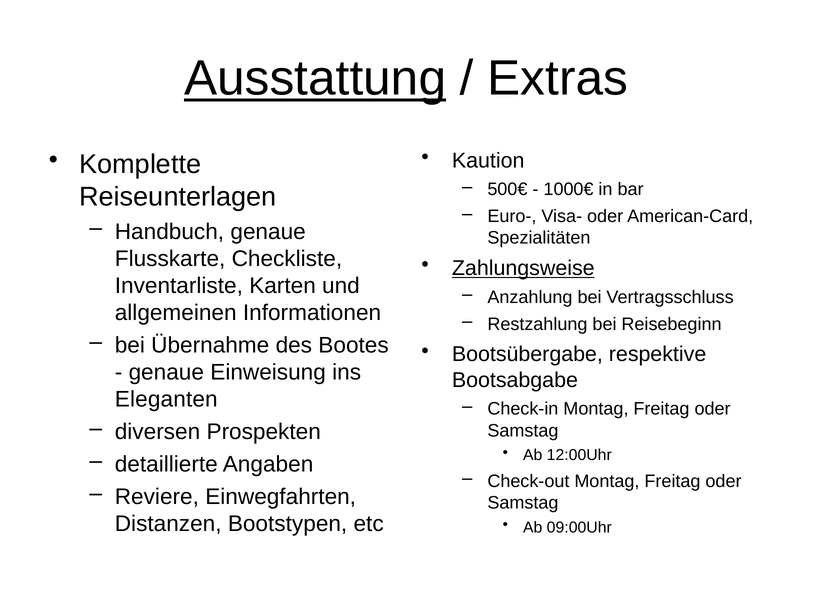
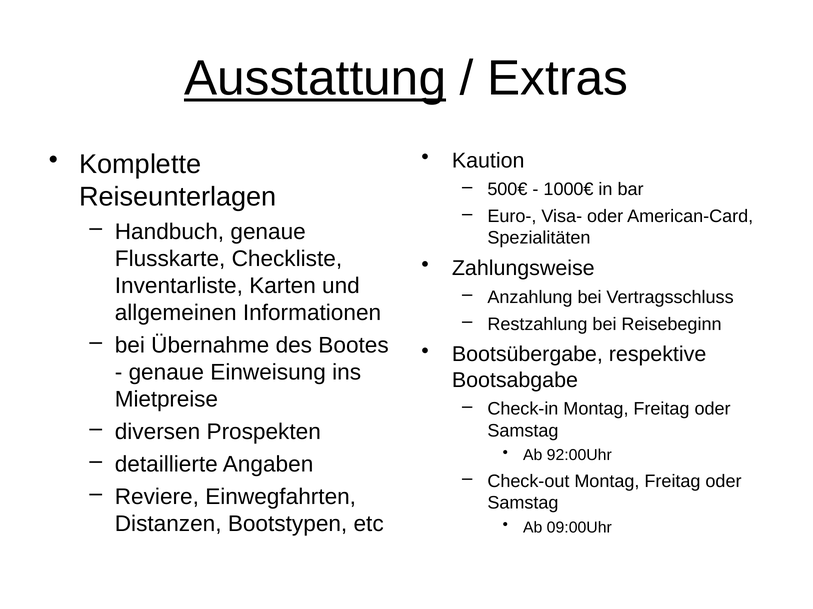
Zahlungsweise underline: present -> none (523, 269)
Eleganten: Eleganten -> Mietpreise (166, 400)
12:00Uhr: 12:00Uhr -> 92:00Uhr (579, 456)
